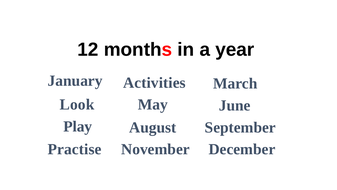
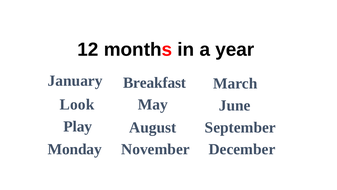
Activities: Activities -> Breakfast (155, 82)
Practise: Practise -> Monday (75, 149)
